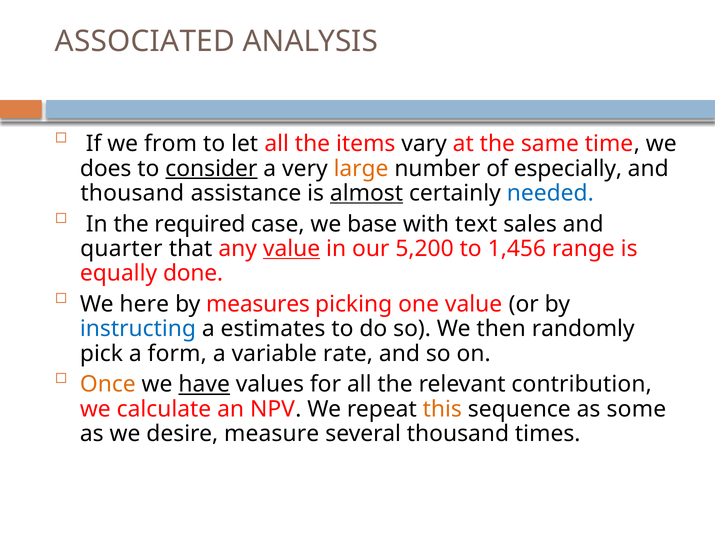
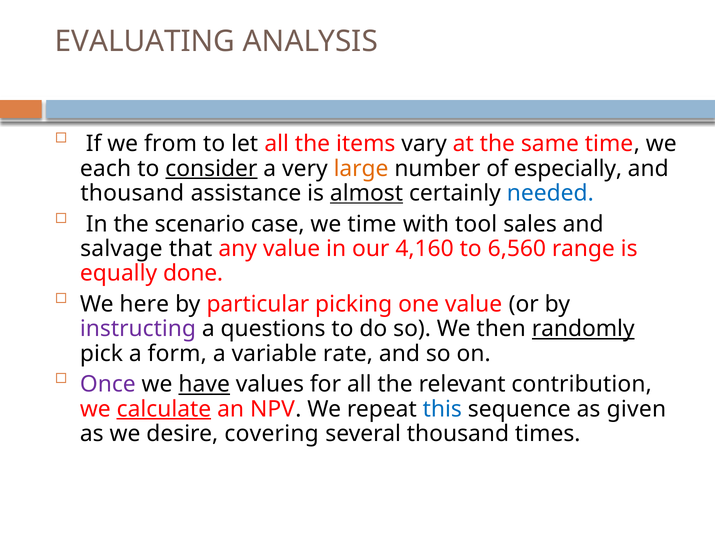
ASSOCIATED: ASSOCIATED -> EVALUATING (145, 41)
does: does -> each (106, 169)
required: required -> scenario (200, 224)
we base: base -> time (372, 224)
text: text -> tool (476, 224)
quarter: quarter -> salvage (121, 249)
value underline: present -> none (292, 249)
5,200: 5,200 -> 4,160 (425, 249)
1,456: 1,456 -> 6,560 (517, 249)
measures: measures -> particular (258, 304)
instructing colour: blue -> purple (138, 329)
estimates: estimates -> questions (273, 329)
randomly underline: none -> present (583, 329)
Once colour: orange -> purple (108, 385)
calculate underline: none -> present (164, 409)
this colour: orange -> blue (442, 409)
some: some -> given (636, 409)
measure: measure -> covering (272, 434)
